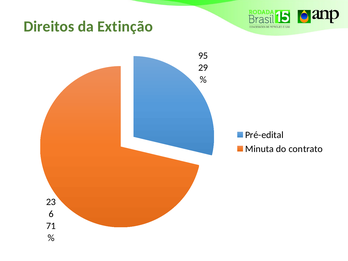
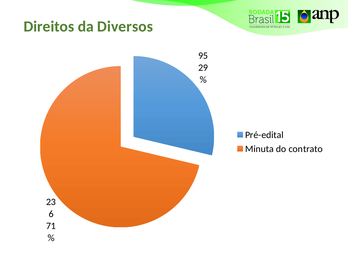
Extinção: Extinção -> Diversos (125, 26)
